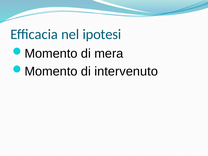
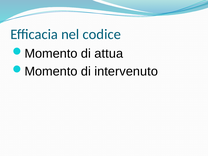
ipotesi: ipotesi -> codice (102, 34)
mera: mera -> attua (109, 54)
